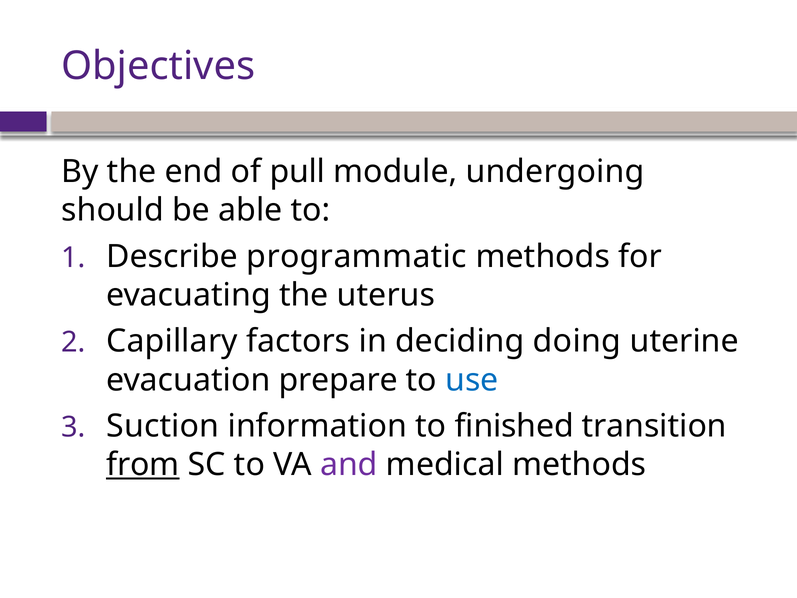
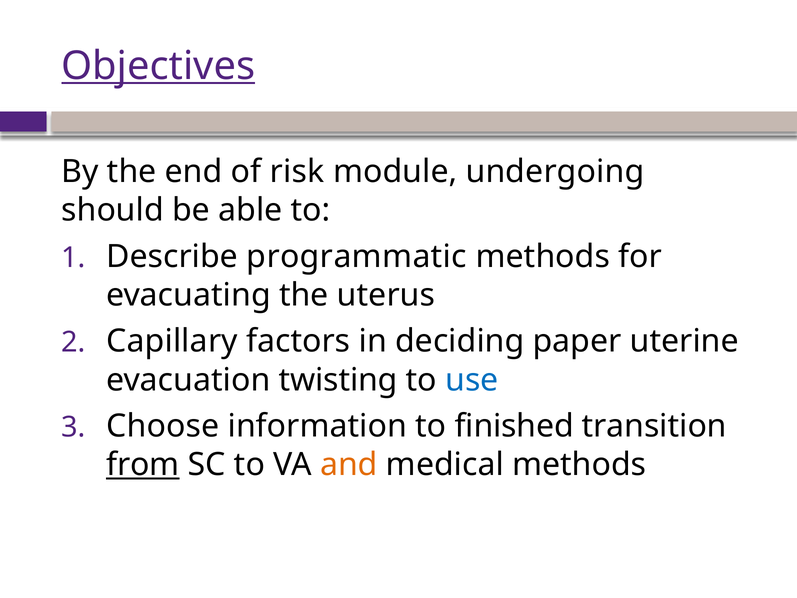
Objectives underline: none -> present (158, 66)
pull: pull -> risk (297, 172)
doing: doing -> paper (577, 341)
prepare: prepare -> twisting (338, 380)
Suction: Suction -> Choose (163, 426)
and colour: purple -> orange (349, 465)
